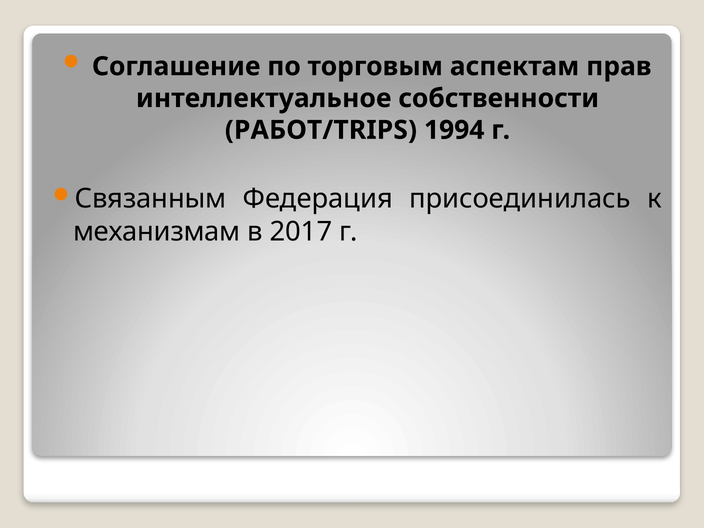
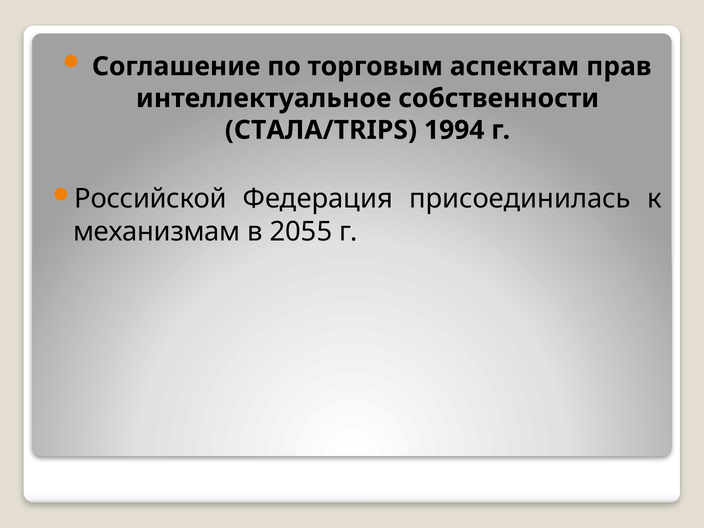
РАБОТ/TRIPS: РАБОТ/TRIPS -> СТАЛА/TRIPS (321, 130)
Связанным: Связанным -> Российской (151, 199)
2017: 2017 -> 2055 (301, 232)
